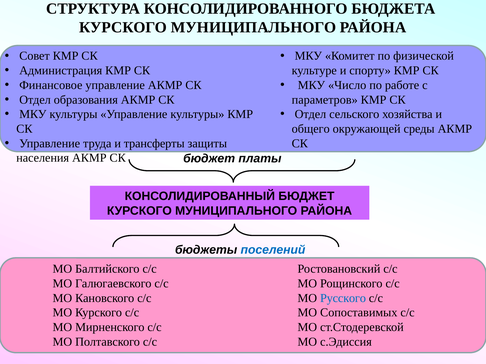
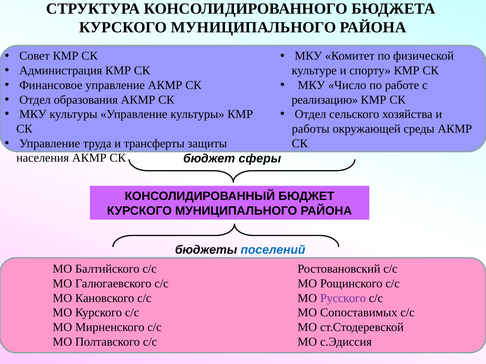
параметров: параметров -> реализацию (325, 100)
общего: общего -> работы (311, 129)
платы: платы -> сферы (260, 159)
Русского colour: blue -> purple (343, 298)
